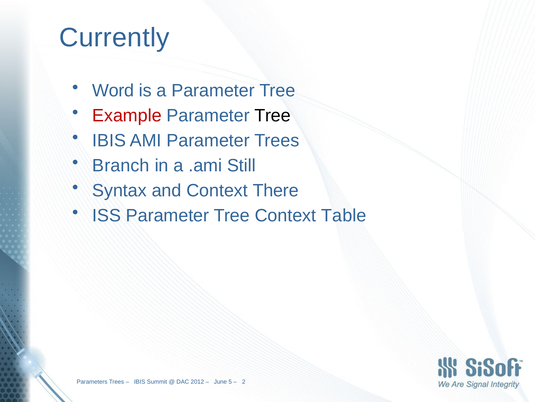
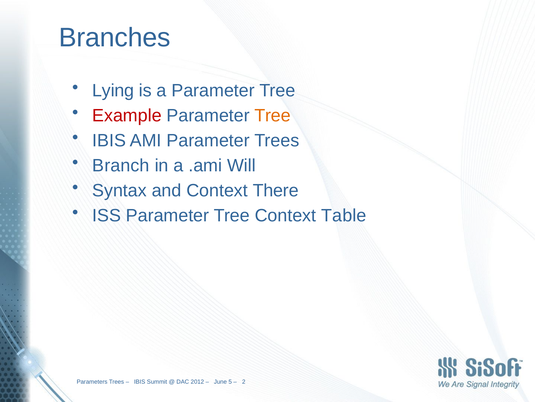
Currently: Currently -> Branches (115, 38)
Word: Word -> Lying (113, 90)
Tree colour: black -> orange (273, 115)
Still: Still -> Will (241, 165)
